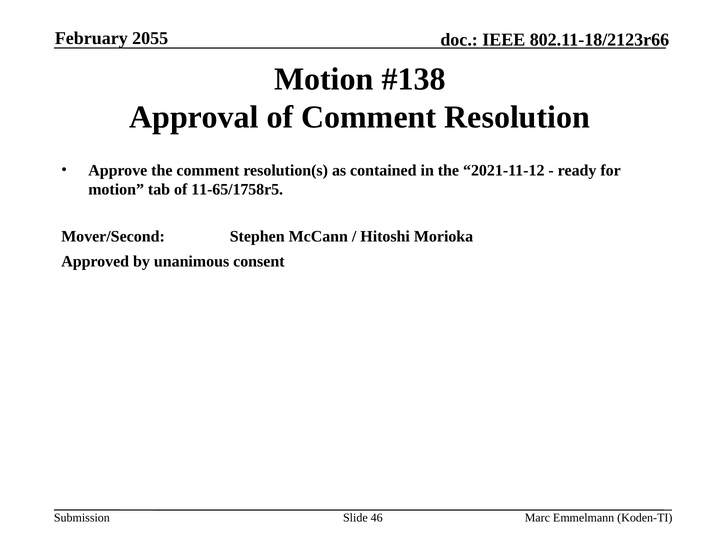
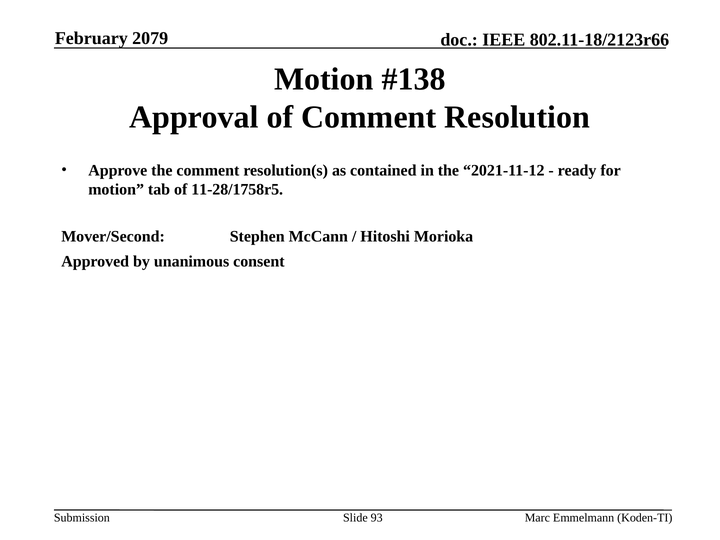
2055: 2055 -> 2079 (150, 38)
11-65/1758r5: 11-65/1758r5 -> 11-28/1758r5 (237, 190)
46: 46 -> 93 (377, 518)
